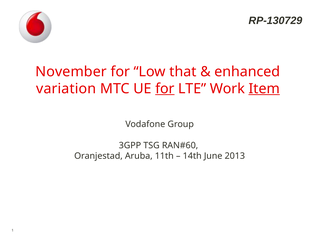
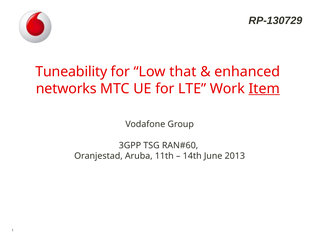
November: November -> Tuneability (71, 72)
variation: variation -> networks (66, 89)
for underline: present -> none (165, 89)
